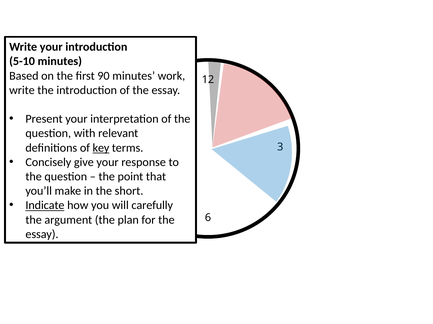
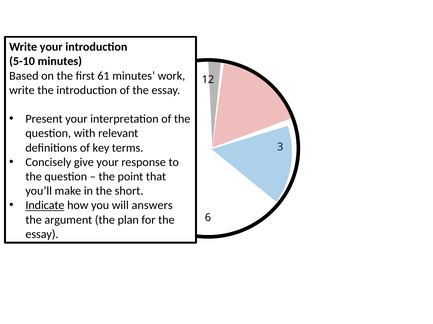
90: 90 -> 61 (103, 76)
key underline: present -> none (101, 148)
carefully: carefully -> answers (152, 206)
